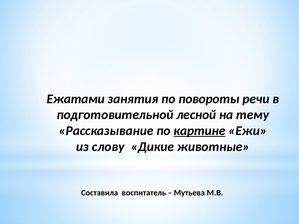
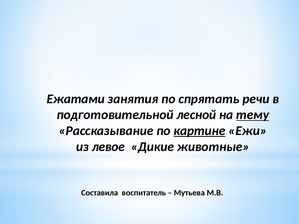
повороты: повороты -> спрятать (209, 99)
тему underline: none -> present (253, 115)
слову: слову -> левое (108, 147)
